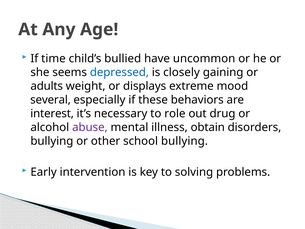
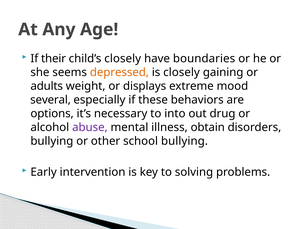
time: time -> their (54, 59)
child’s bullied: bullied -> closely (123, 59)
uncommon: uncommon -> boundaries (204, 59)
depressed colour: blue -> orange (119, 72)
interest: interest -> options (52, 114)
role: role -> into (175, 114)
